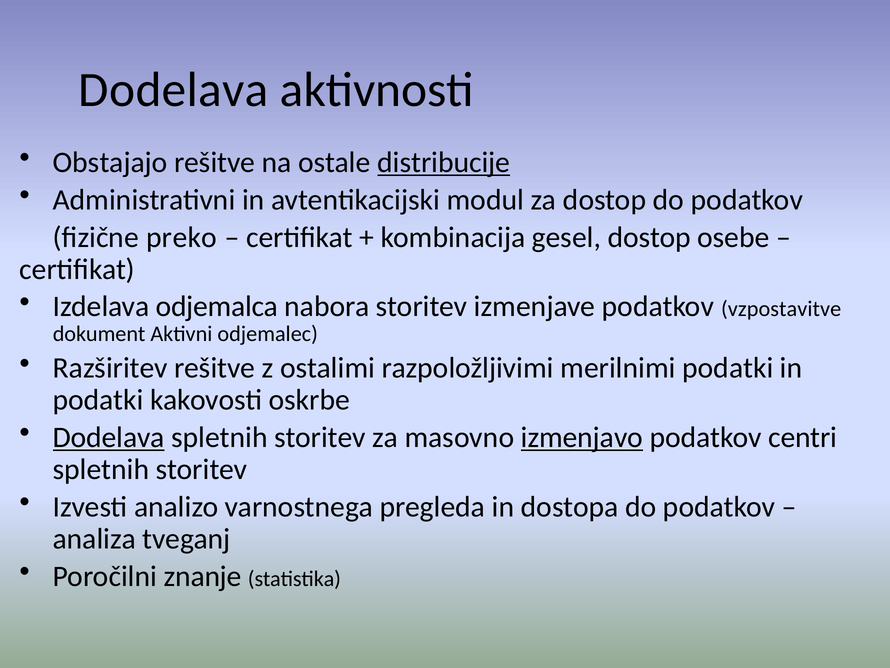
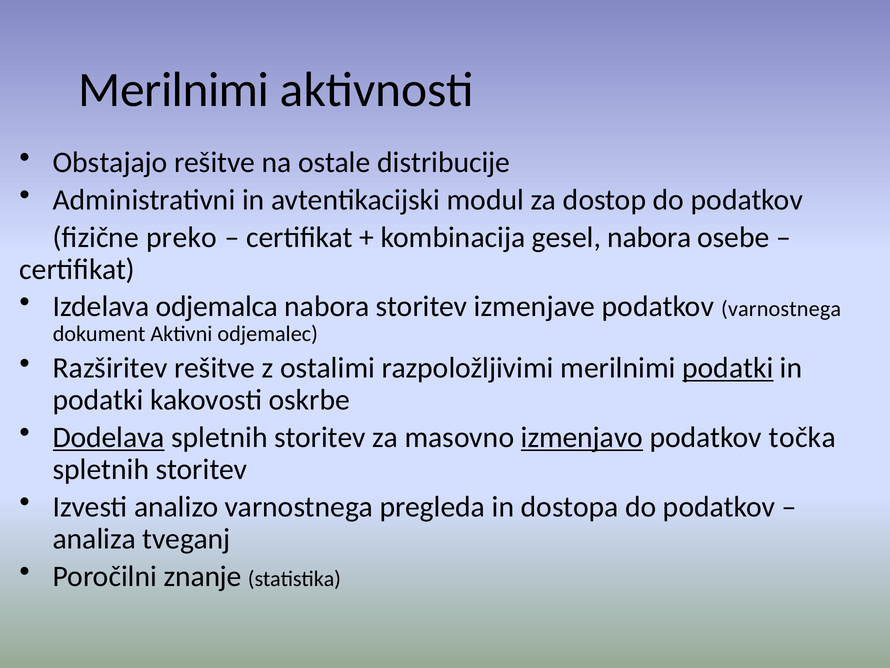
Dodelava: Dodelava -> Merilnimi (174, 90)
distribucije underline: present -> none (444, 162)
gesel dostop: dostop -> nabora (649, 237)
podatkov vzpostavitve: vzpostavitve -> varnostnega (781, 309)
podatki underline: none -> present (728, 368)
centri: centri -> točka (802, 437)
